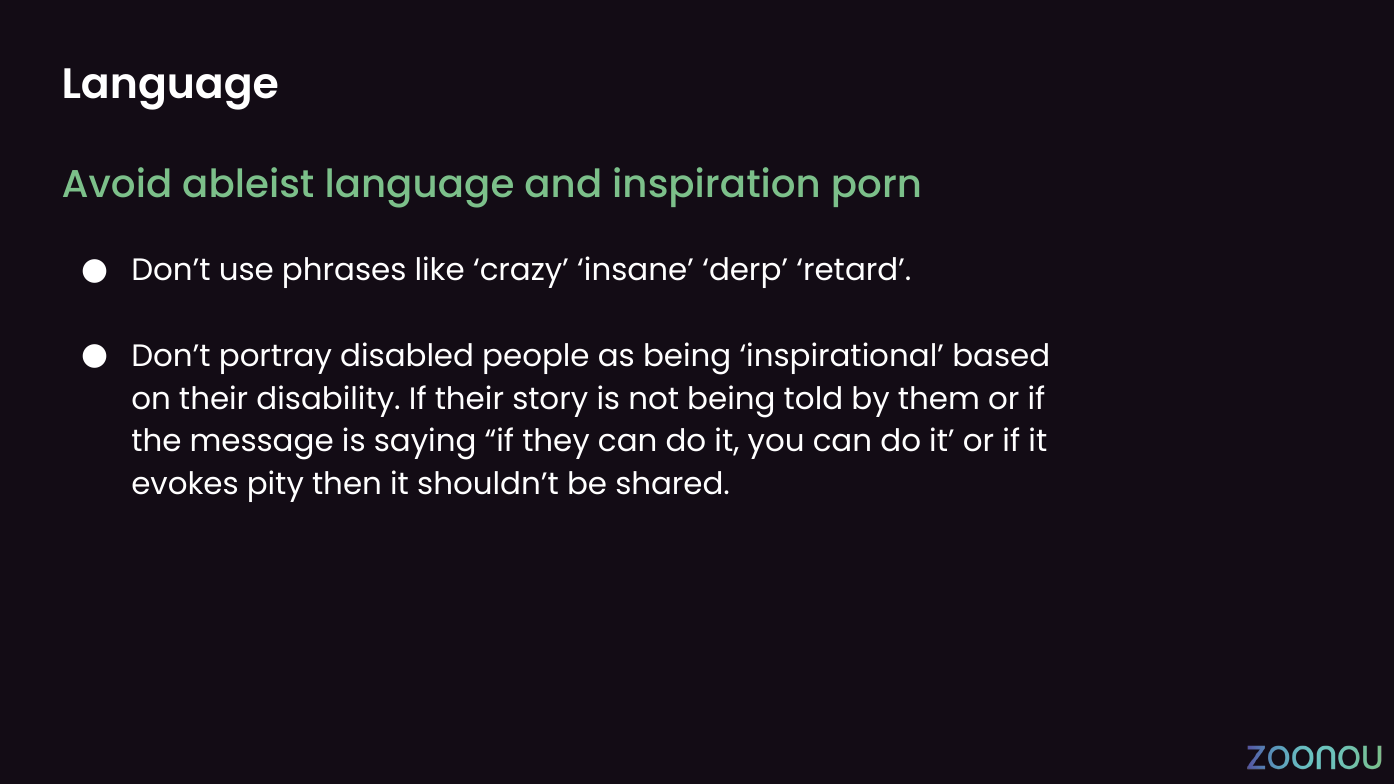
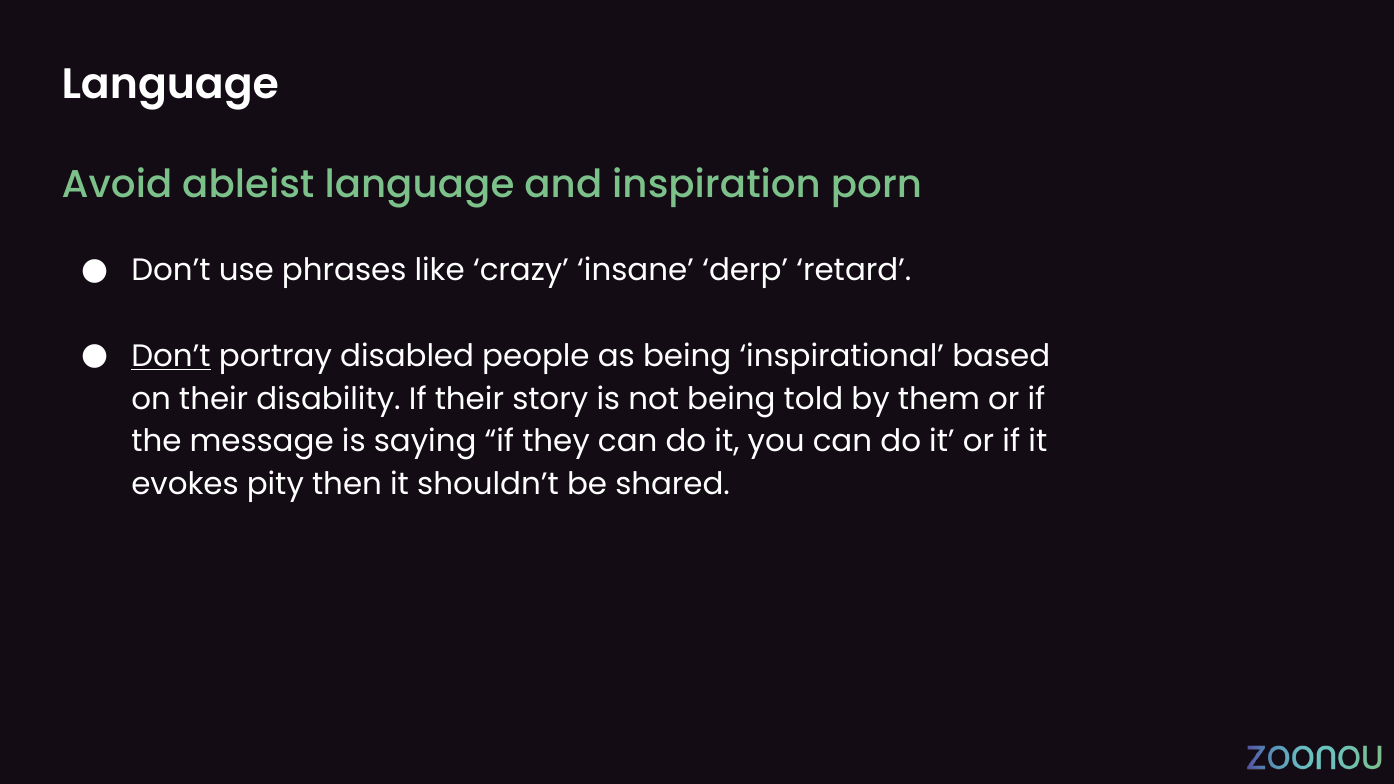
Don’t underline: none -> present (171, 356)
